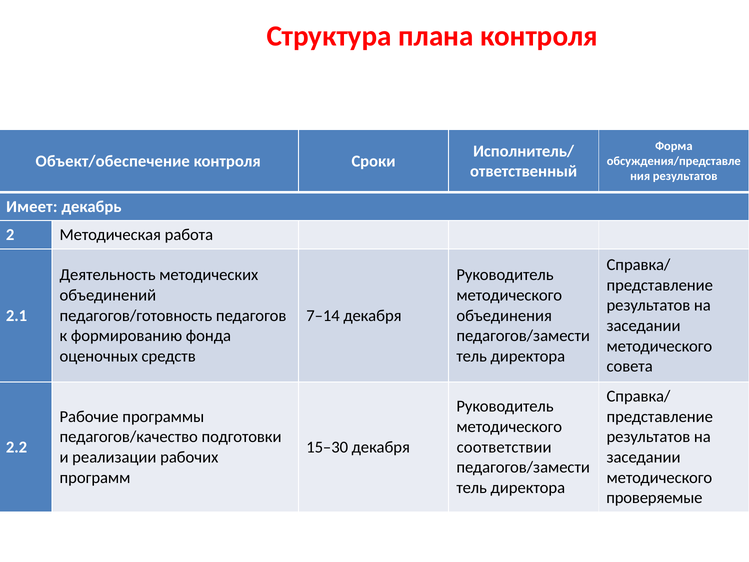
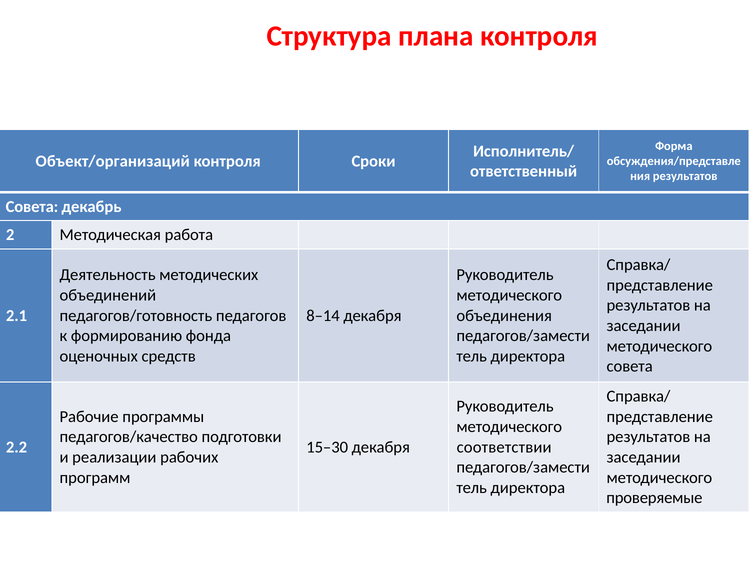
Объект/обеспечение: Объект/обеспечение -> Объект/организаций (113, 161)
Имеет: Имеет -> Совета (32, 207)
7–14: 7–14 -> 8–14 (323, 315)
